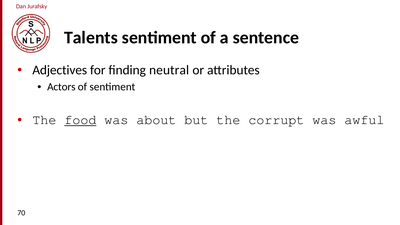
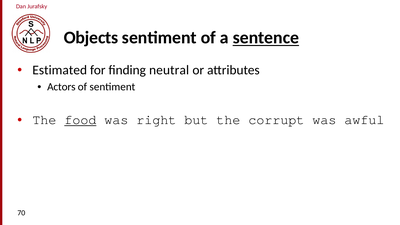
Talents: Talents -> Objects (91, 38)
sentence underline: none -> present (266, 38)
Adjectives: Adjectives -> Estimated (60, 70)
about: about -> right (156, 120)
